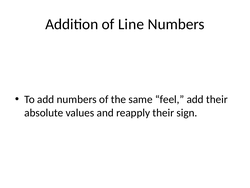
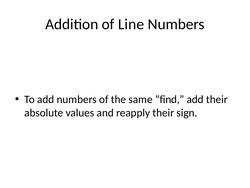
feel: feel -> find (170, 99)
